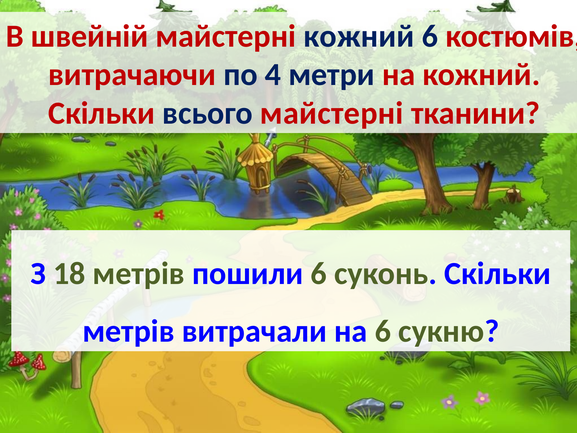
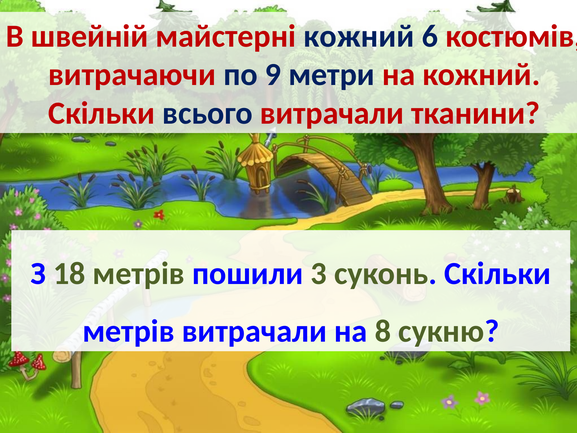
4: 4 -> 9 (273, 75)
всього майстерні: майстерні -> витрачали (332, 113)
пошили 6: 6 -> 3 (319, 274)
на 6: 6 -> 8 (383, 331)
